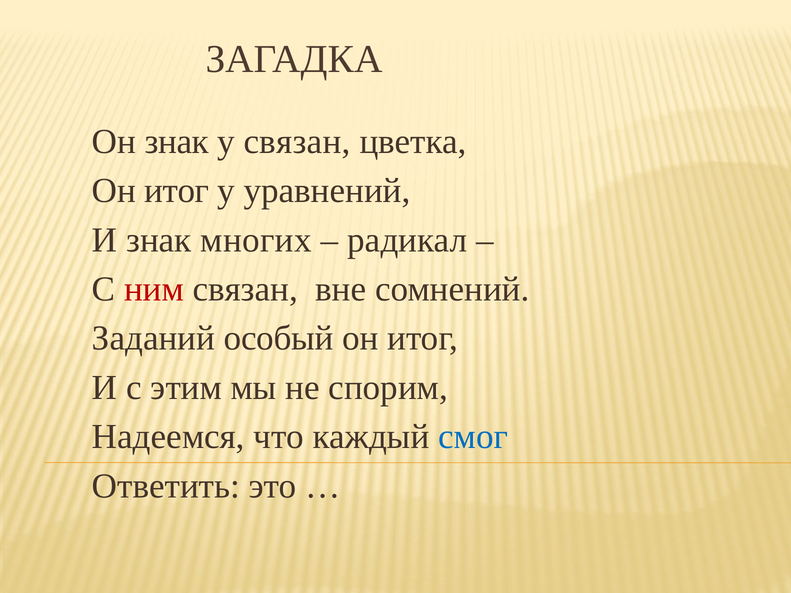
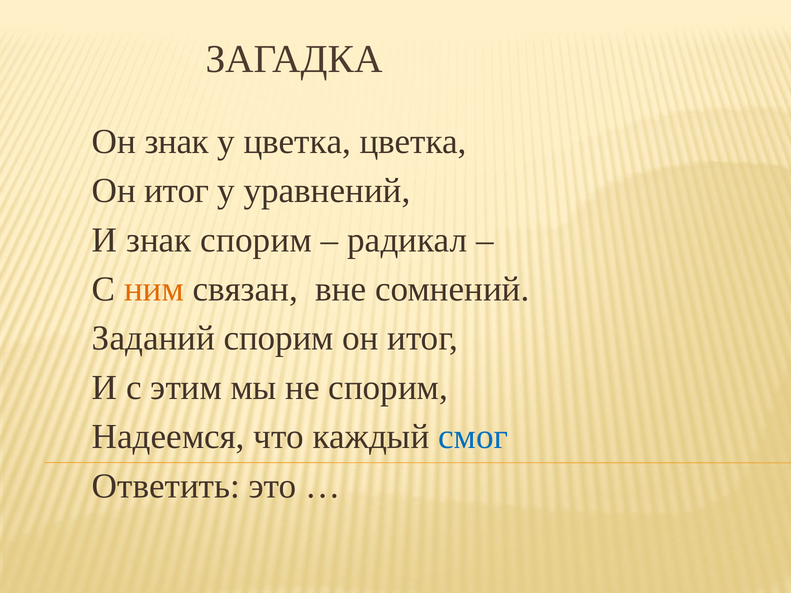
у связан: связан -> цветка (297, 142)
знак многих: многих -> спорим (256, 240)
ним colour: red -> orange (154, 289)
Заданий особый: особый -> спорим (279, 339)
